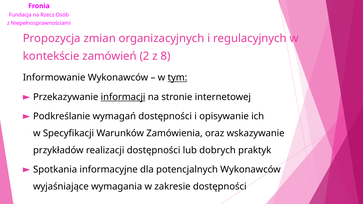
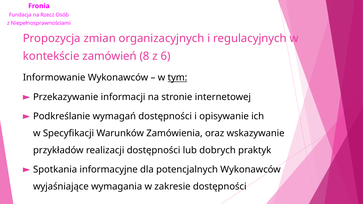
2: 2 -> 8 (144, 56)
8: 8 -> 6 (166, 56)
informacji underline: present -> none (123, 97)
